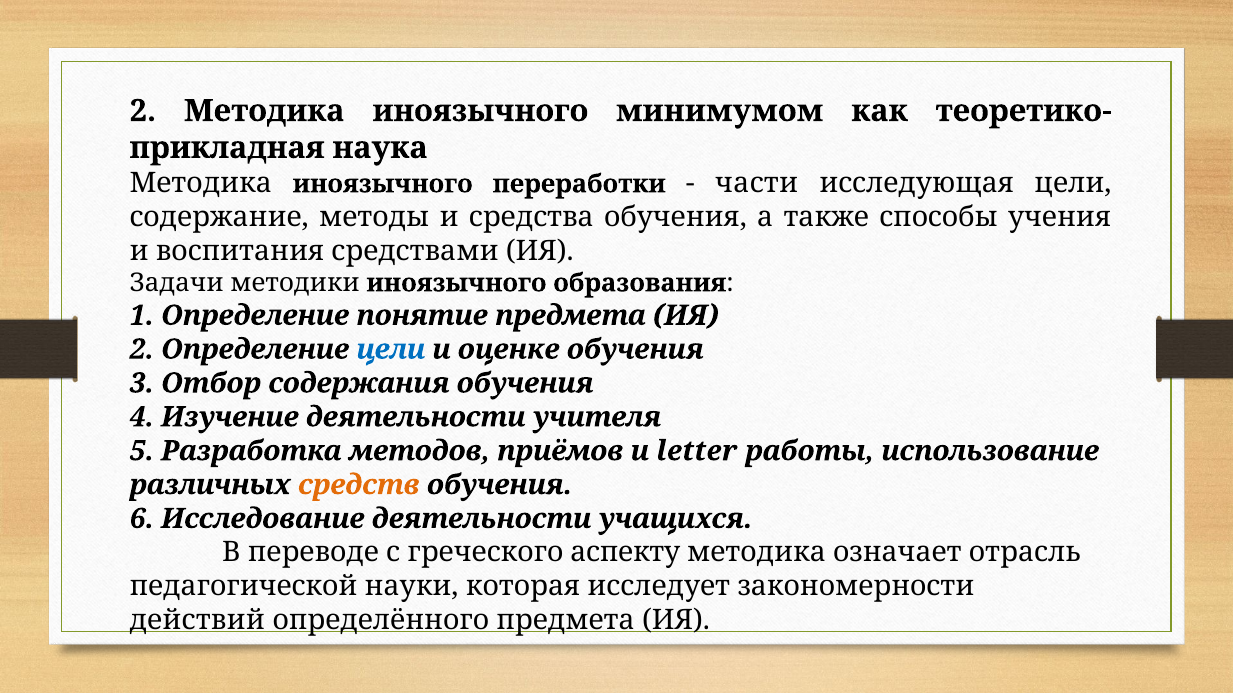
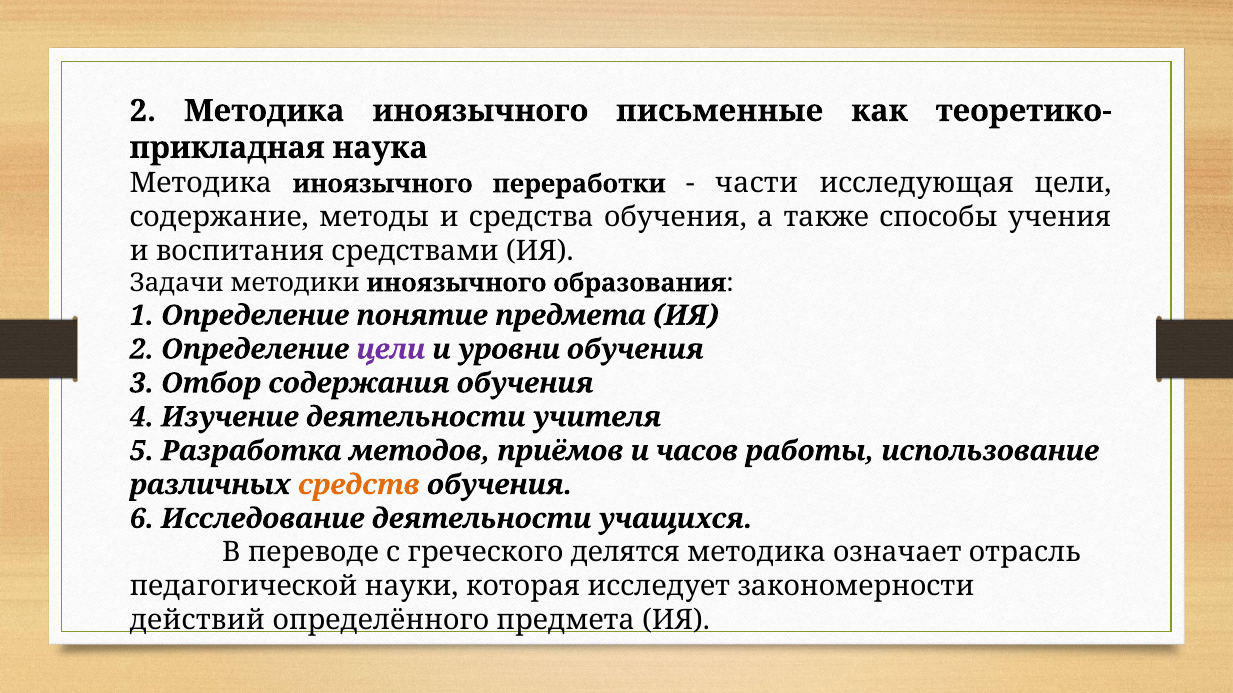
минимумом: минимумом -> письменные (720, 111)
цели colour: blue -> purple (391, 350)
оценке: оценке -> уровни (509, 350)
letter: letter -> часов (697, 451)
аспекту: аспекту -> делятся (625, 553)
